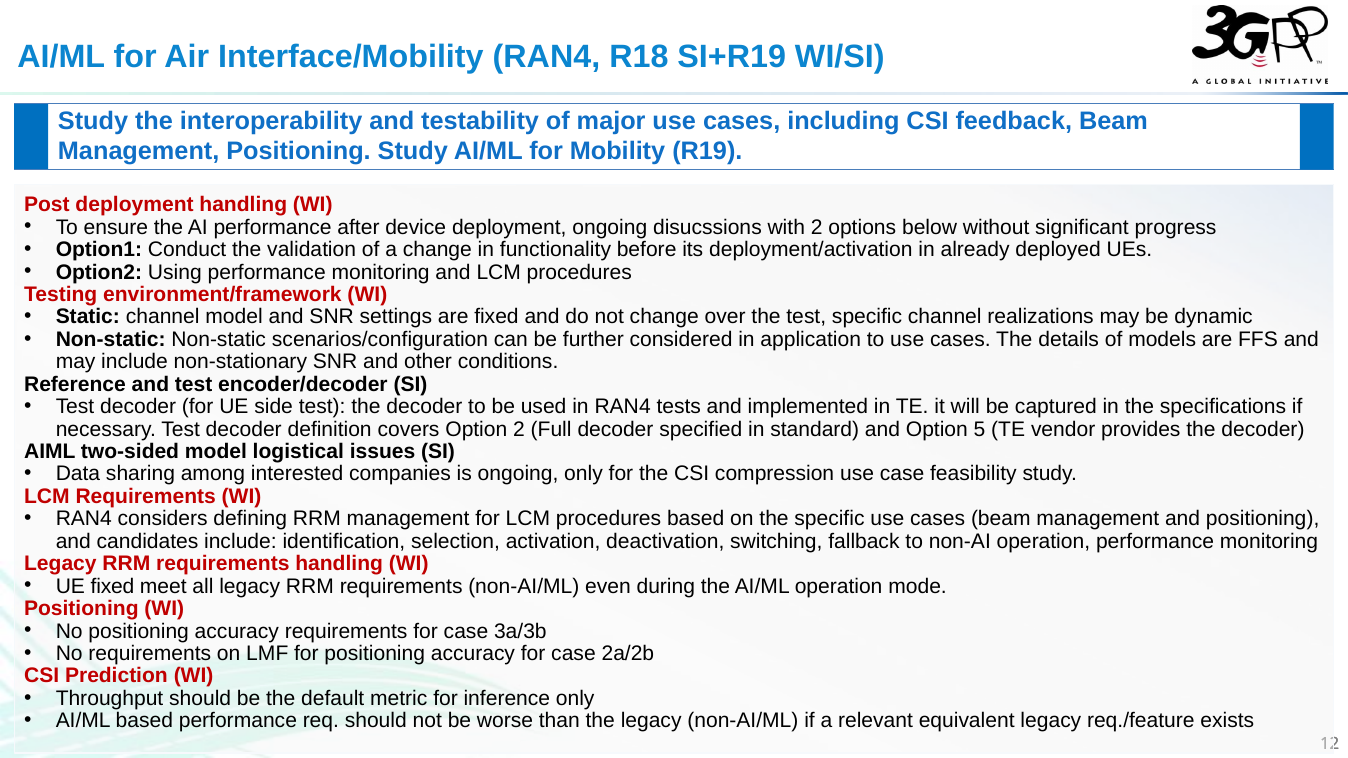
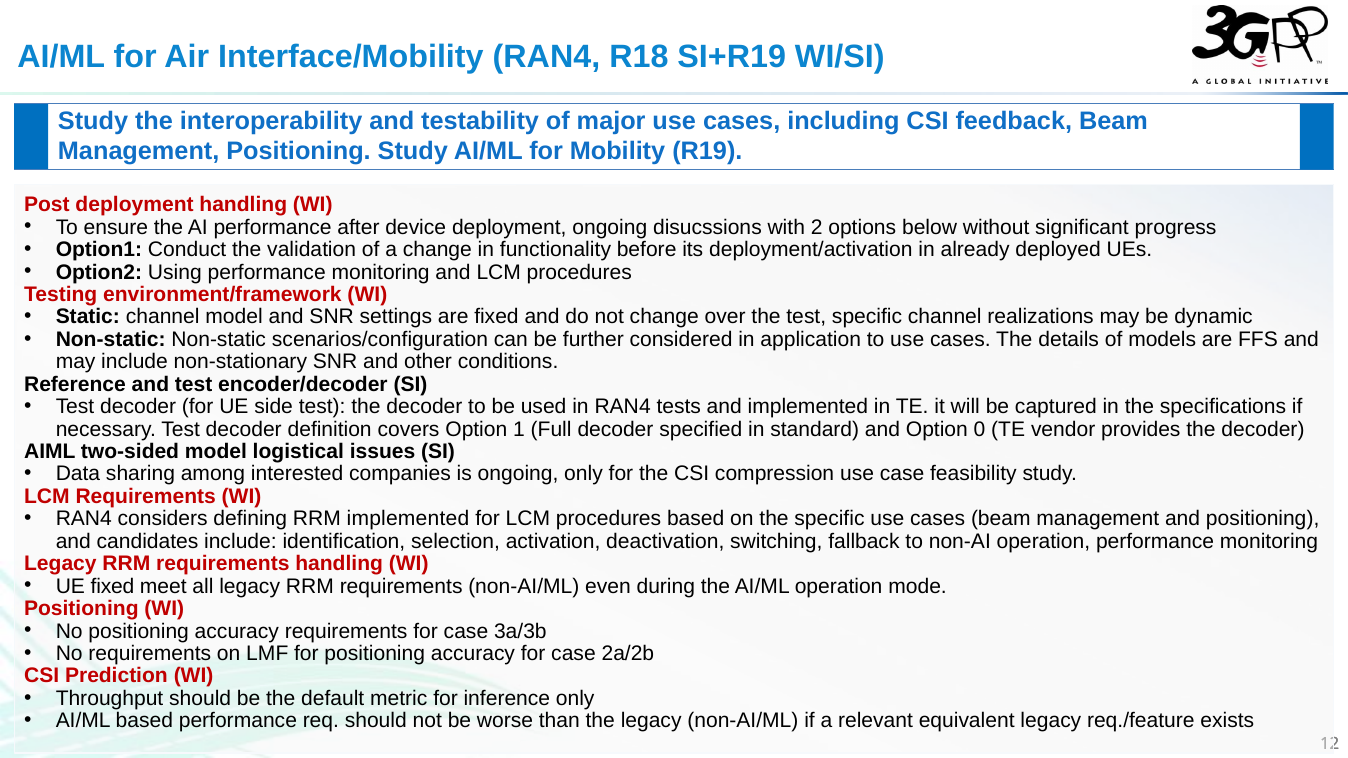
Option 2: 2 -> 1 (519, 429)
5: 5 -> 0 (980, 429)
RRM management: management -> implemented (408, 519)
